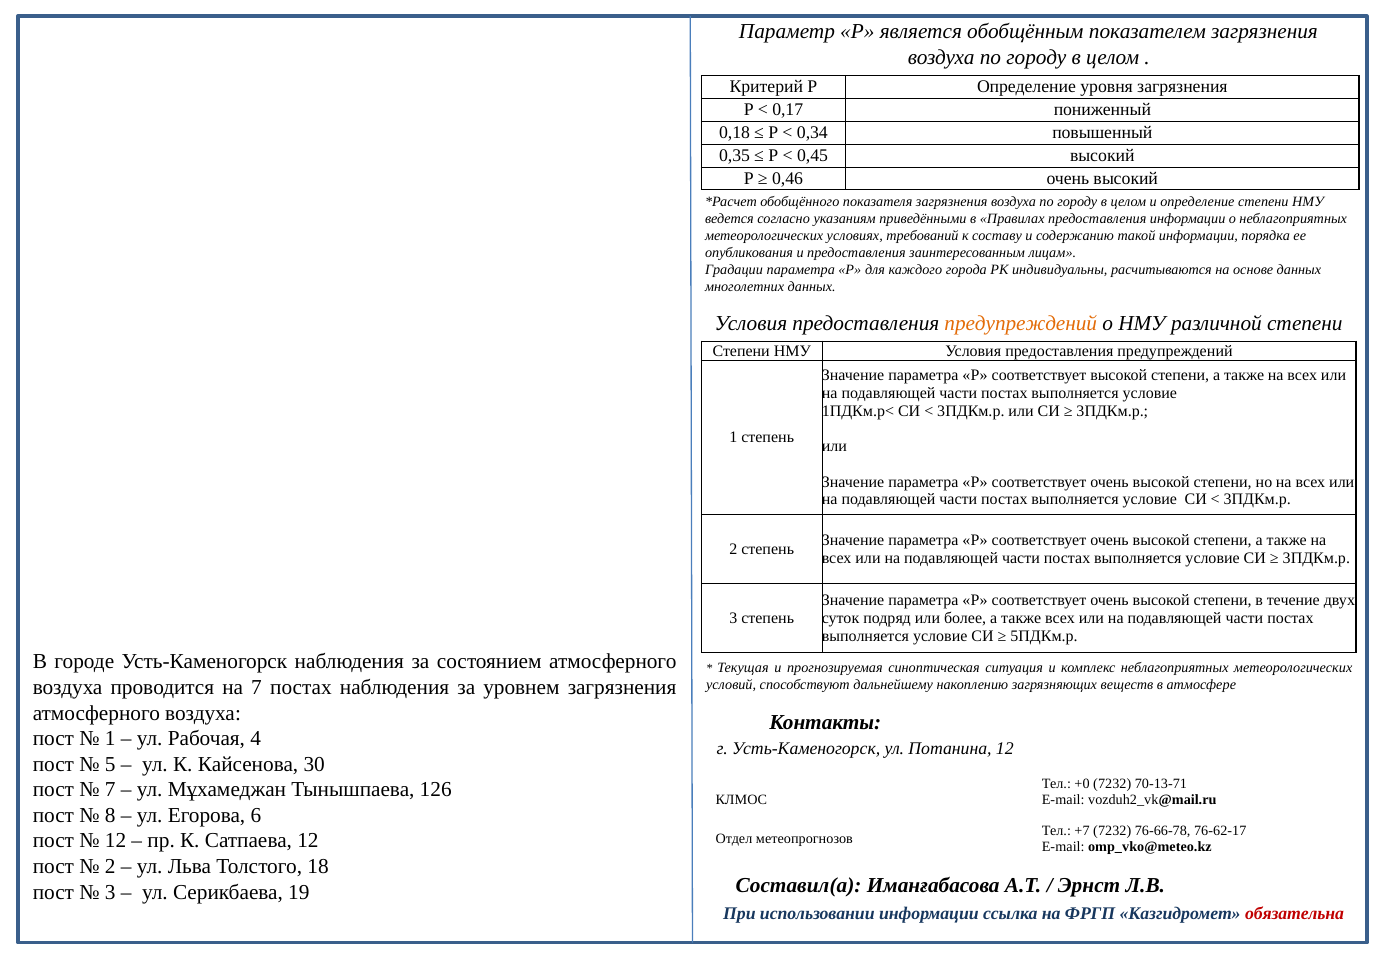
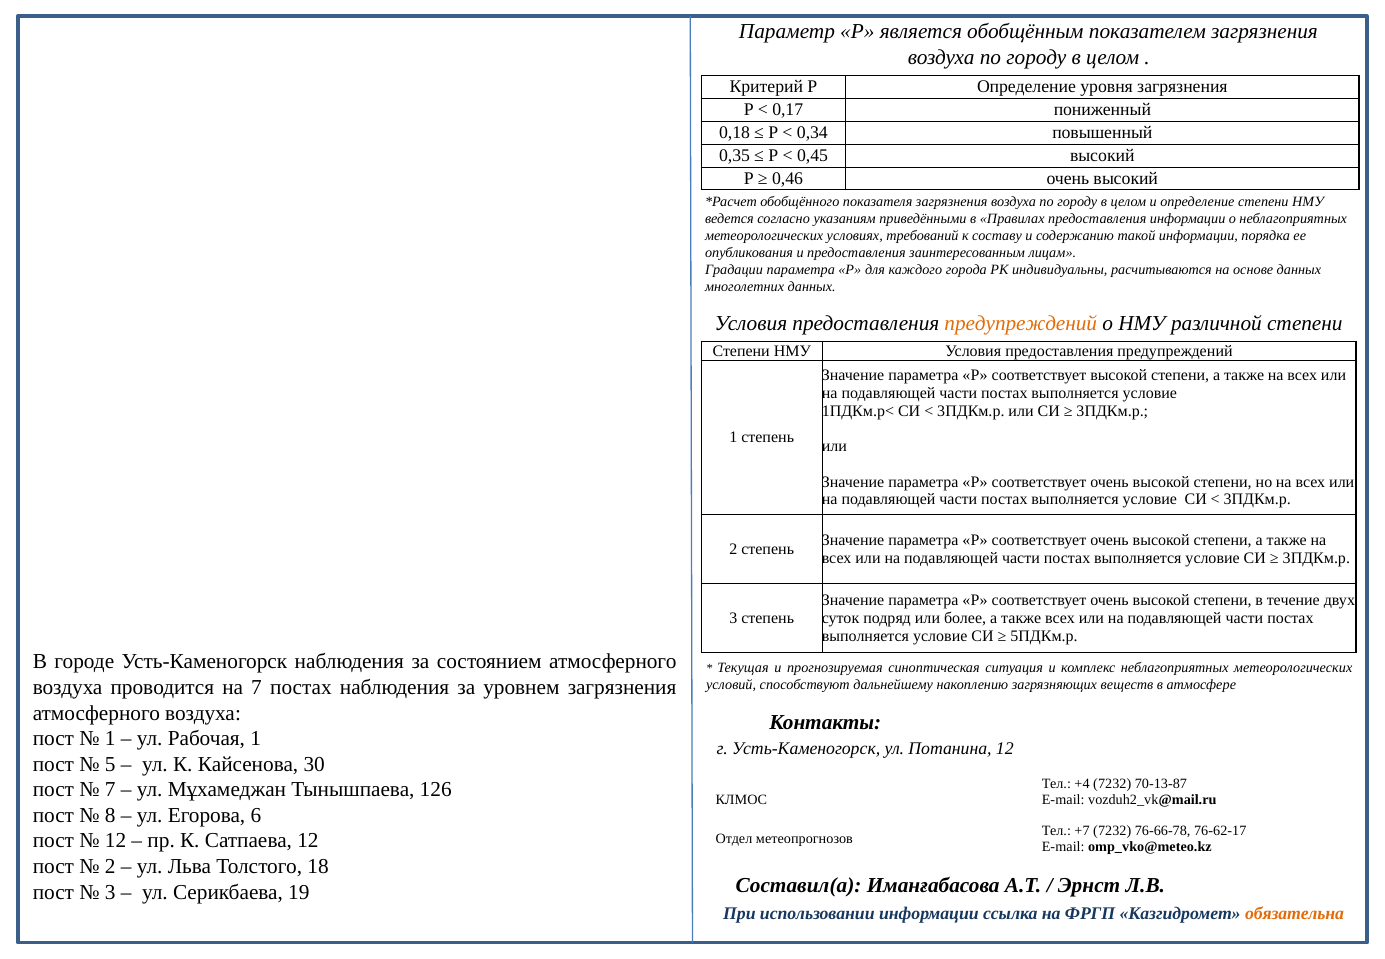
Рабочая 4: 4 -> 1 (256, 739)
+0: +0 -> +4 (1082, 784)
70-13-71: 70-13-71 -> 70-13-87 (1161, 784)
обязательна colour: red -> orange (1295, 913)
